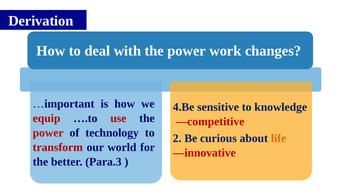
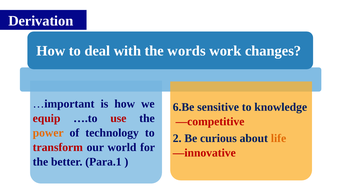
with the power: power -> words (187, 51)
4.Be: 4.Be -> 6.Be (184, 107)
power colour: red -> orange (48, 133)
Para.3: Para.3 -> Para.1 (103, 162)
